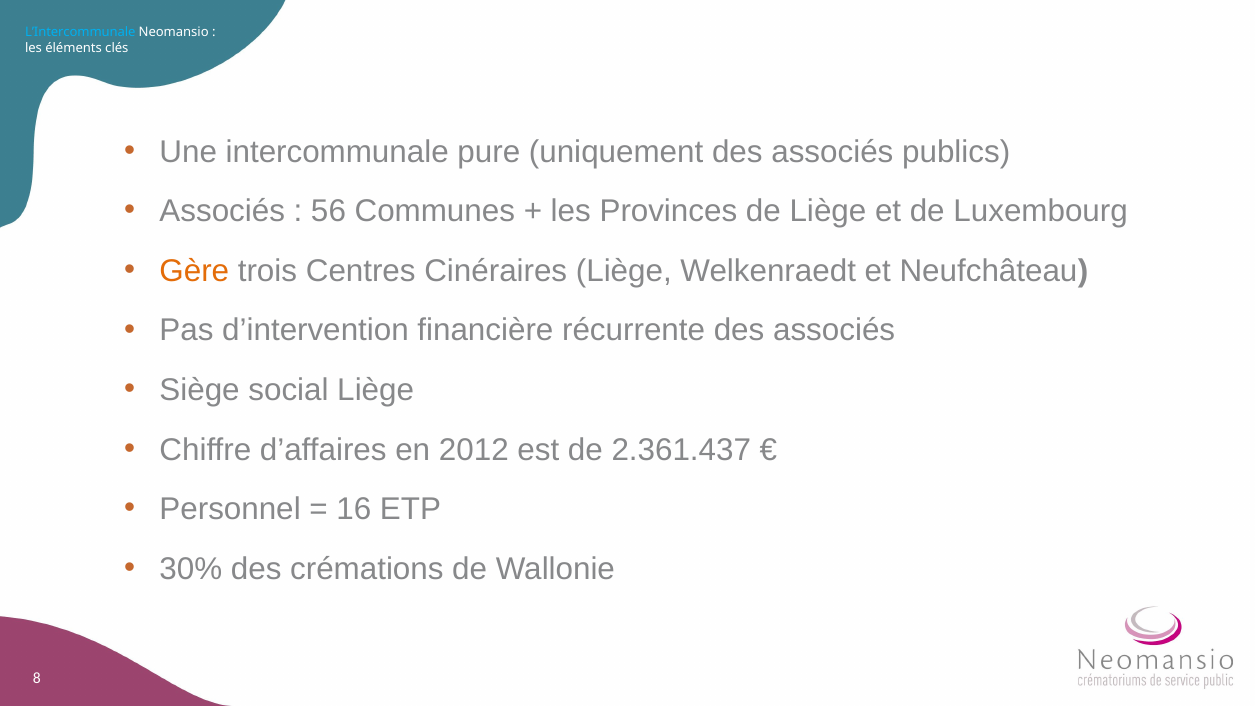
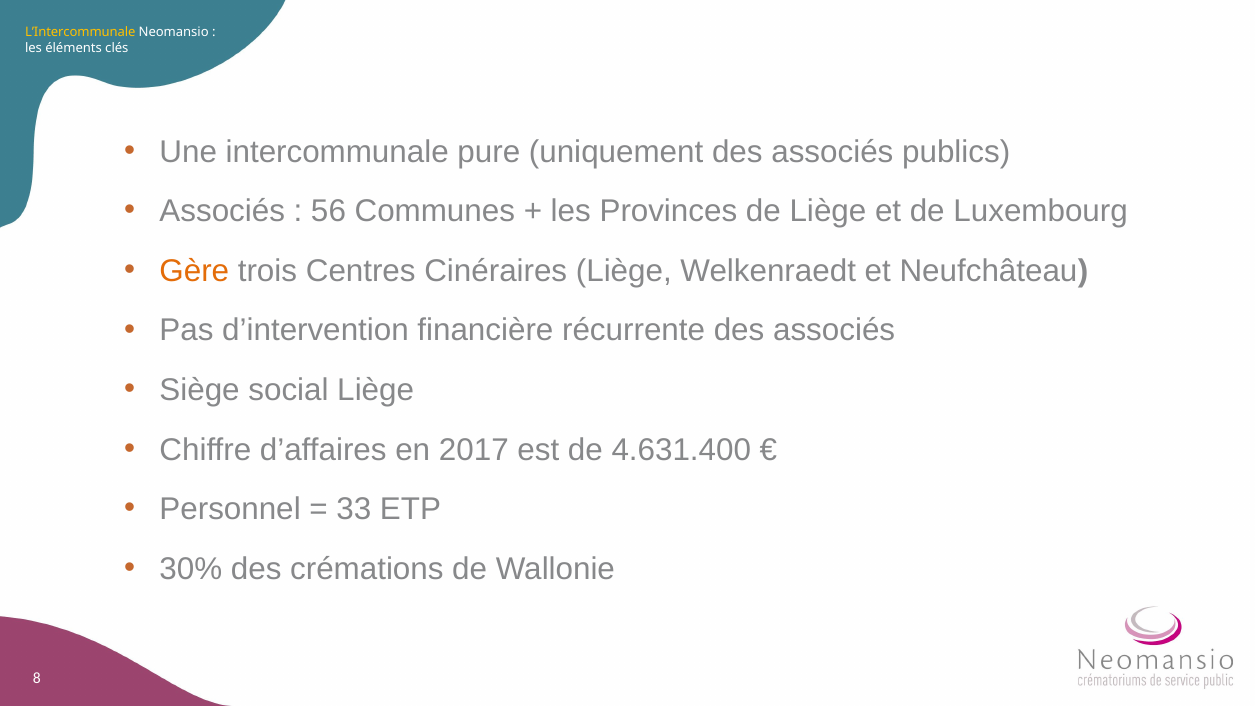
L’Intercommunale colour: light blue -> yellow (80, 32)
2012: 2012 -> 2017 (474, 450)
2.361.437: 2.361.437 -> 4.631.400 (681, 450)
16: 16 -> 33 (354, 509)
